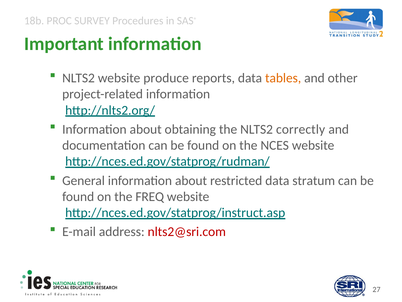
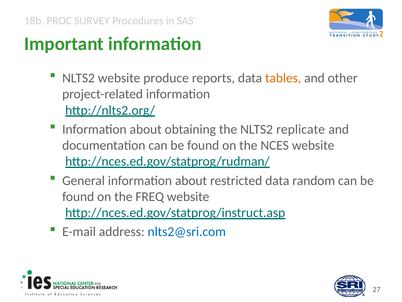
correctly: correctly -> replicate (301, 129)
stratum: stratum -> random (314, 180)
nlts2@sri.com colour: red -> blue (187, 231)
